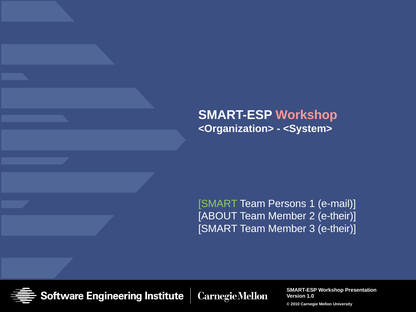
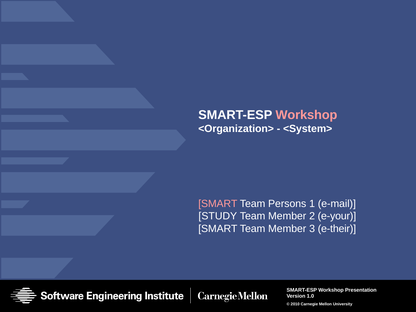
SMART colour: light green -> pink (218, 204)
ABOUT: ABOUT -> STUDY (218, 216)
2 e-their: e-their -> e-your (337, 216)
